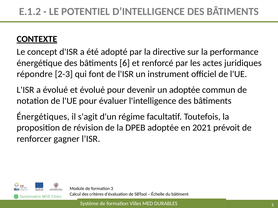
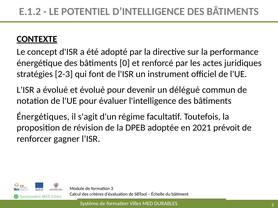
6: 6 -> 0 (125, 63)
répondre: répondre -> stratégies (35, 74)
un adoptée: adoptée -> délégué (185, 90)
